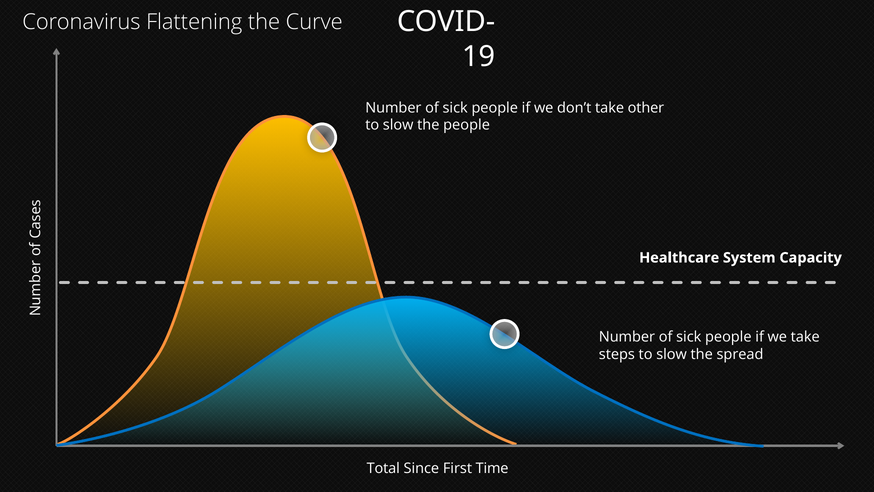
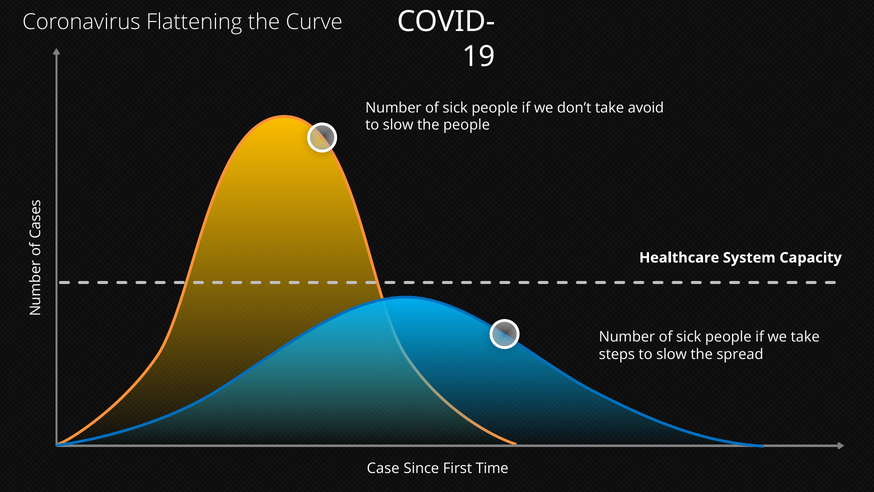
other: other -> avoid (646, 108)
Total: Total -> Case (383, 468)
